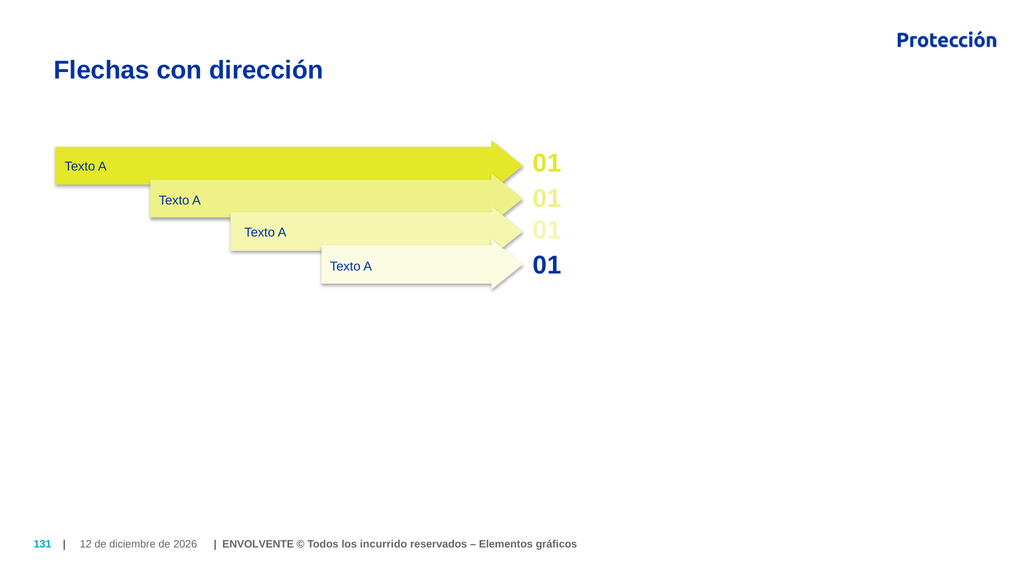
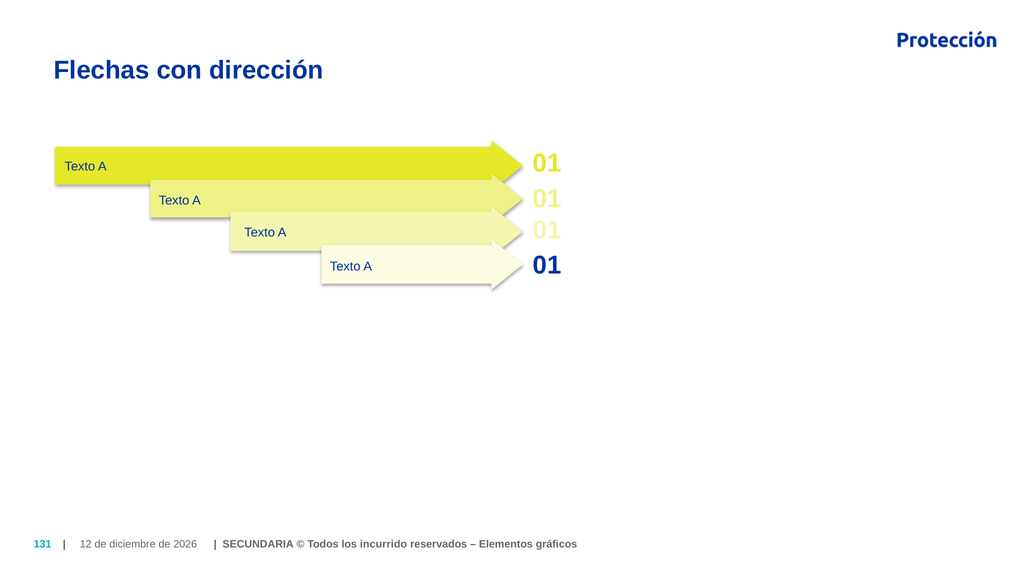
ENVOLVENTE: ENVOLVENTE -> SECUNDARIA (258, 544)
